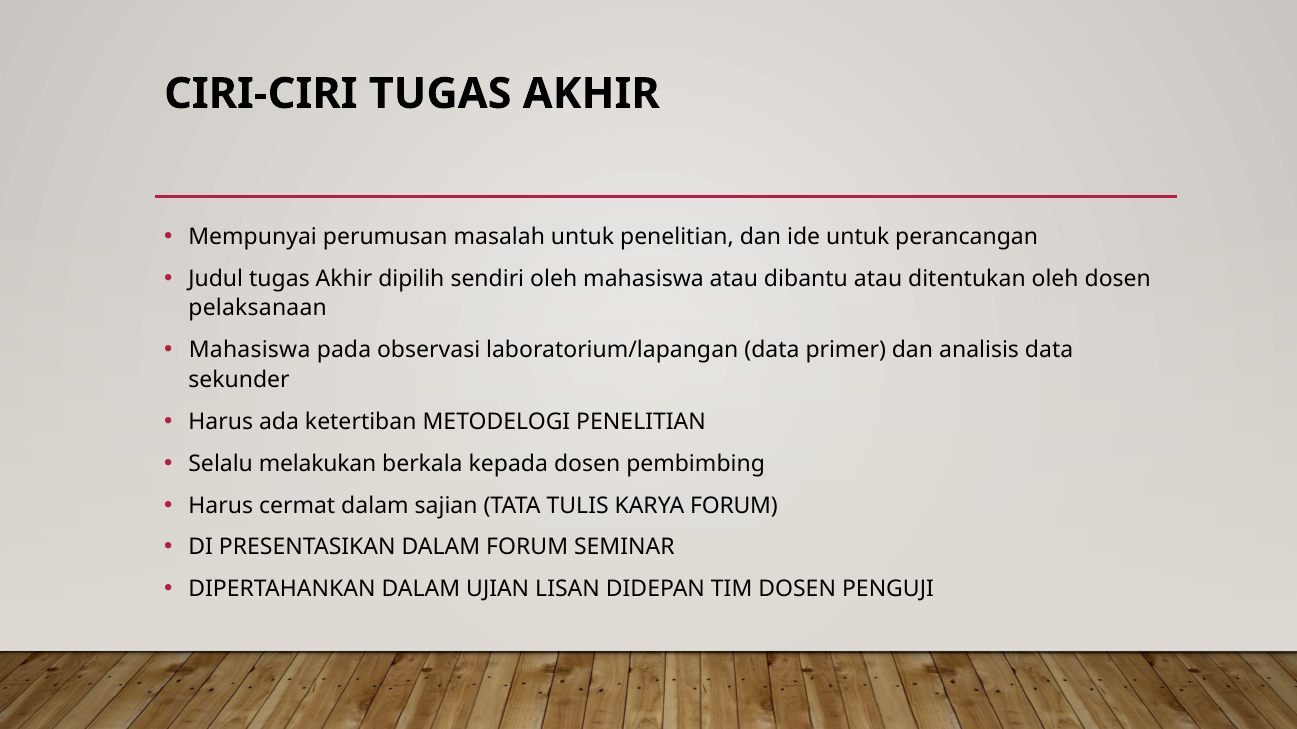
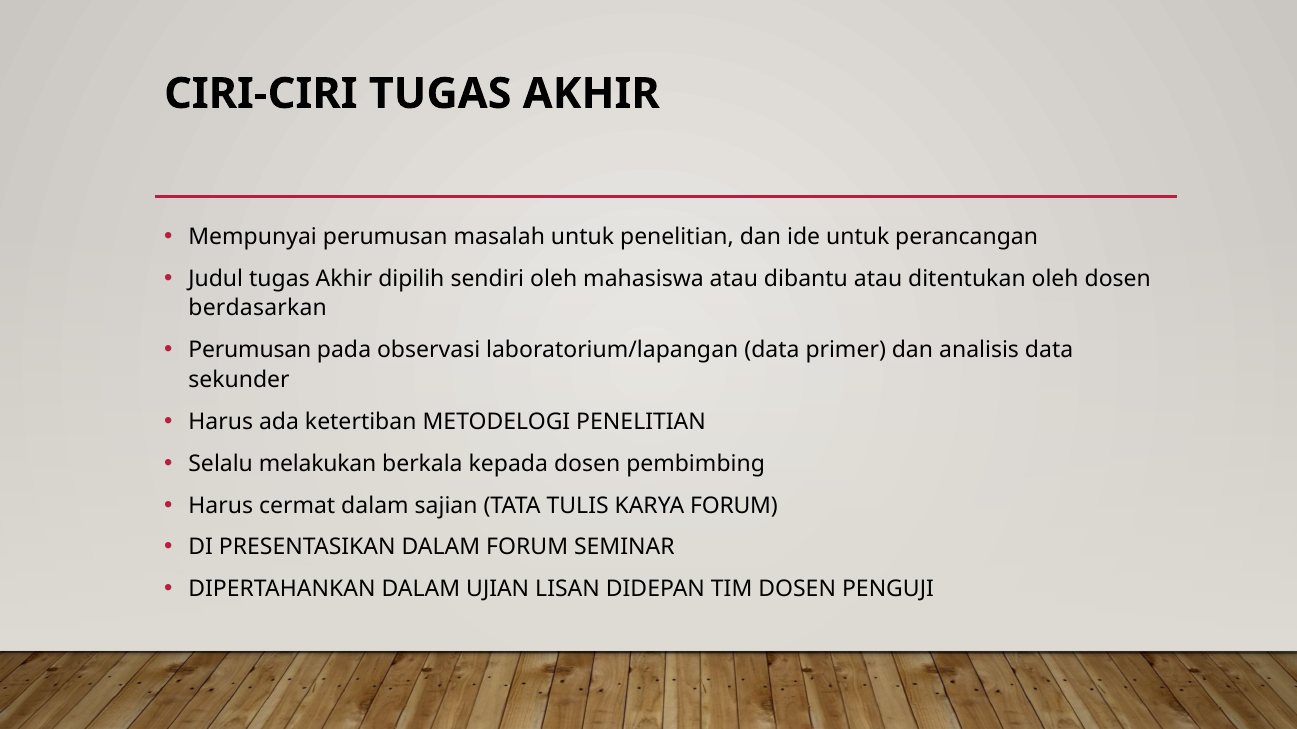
pelaksanaan: pelaksanaan -> berdasarkan (258, 309)
Mahasiswa: Mahasiswa -> Perumusan (250, 350)
